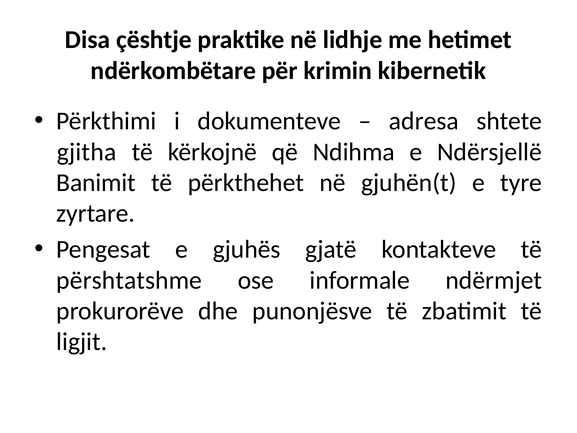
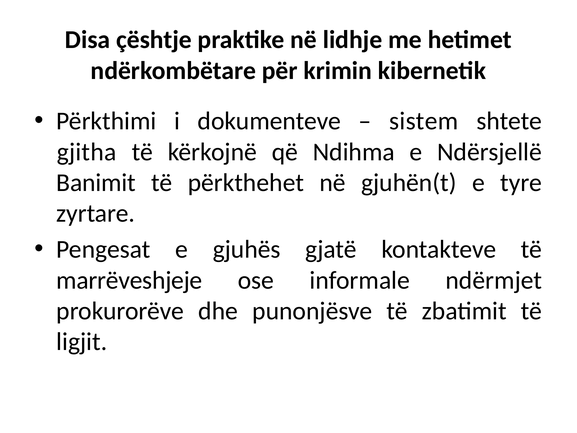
adresa: adresa -> sistem (424, 121)
përshtatshme: përshtatshme -> marrëveshjeje (129, 280)
